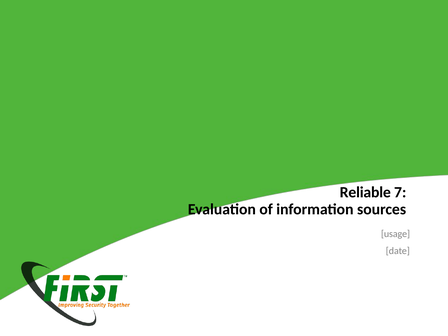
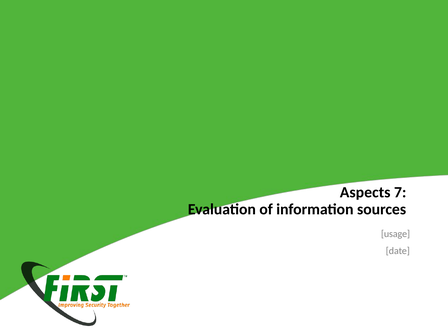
Reliable: Reliable -> Aspects (365, 192)
